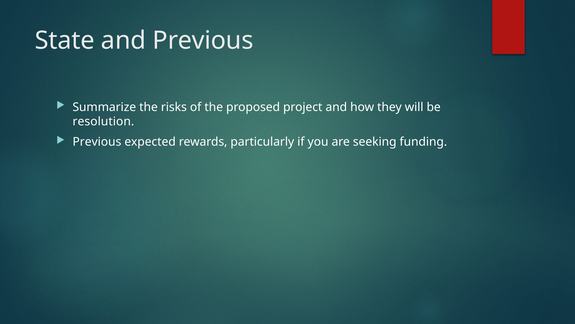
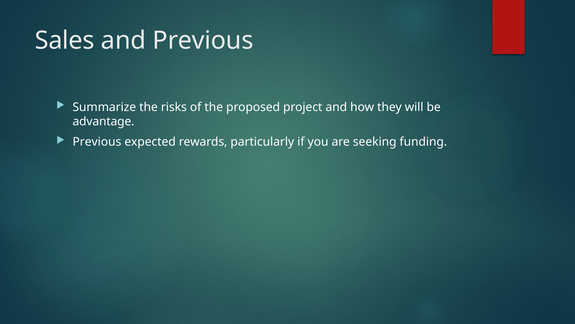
State: State -> Sales (65, 40)
resolution: resolution -> advantage (103, 121)
